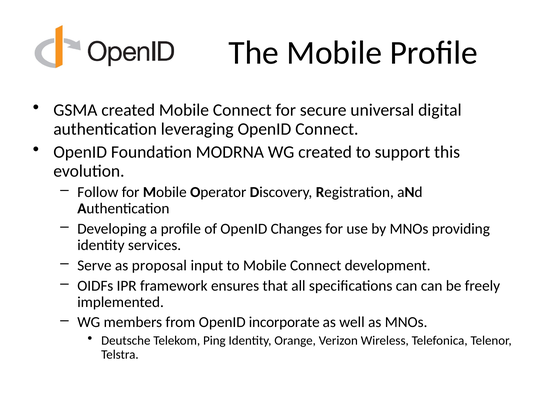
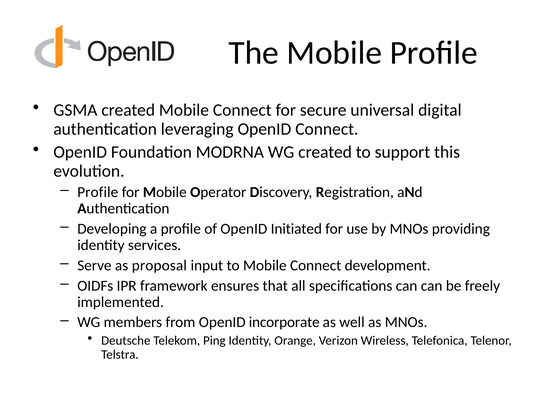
Follow: Follow -> Profile (98, 192)
Changes: Changes -> Initiated (296, 229)
